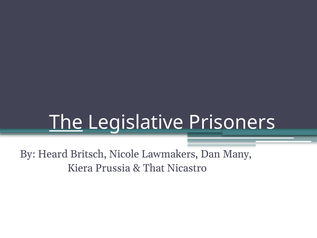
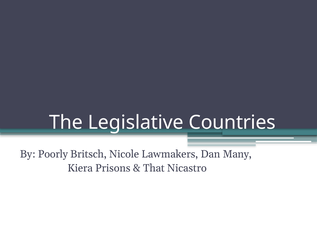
The underline: present -> none (66, 122)
Prisoners: Prisoners -> Countries (232, 122)
Heard: Heard -> Poorly (53, 154)
Prussia: Prussia -> Prisons (113, 168)
